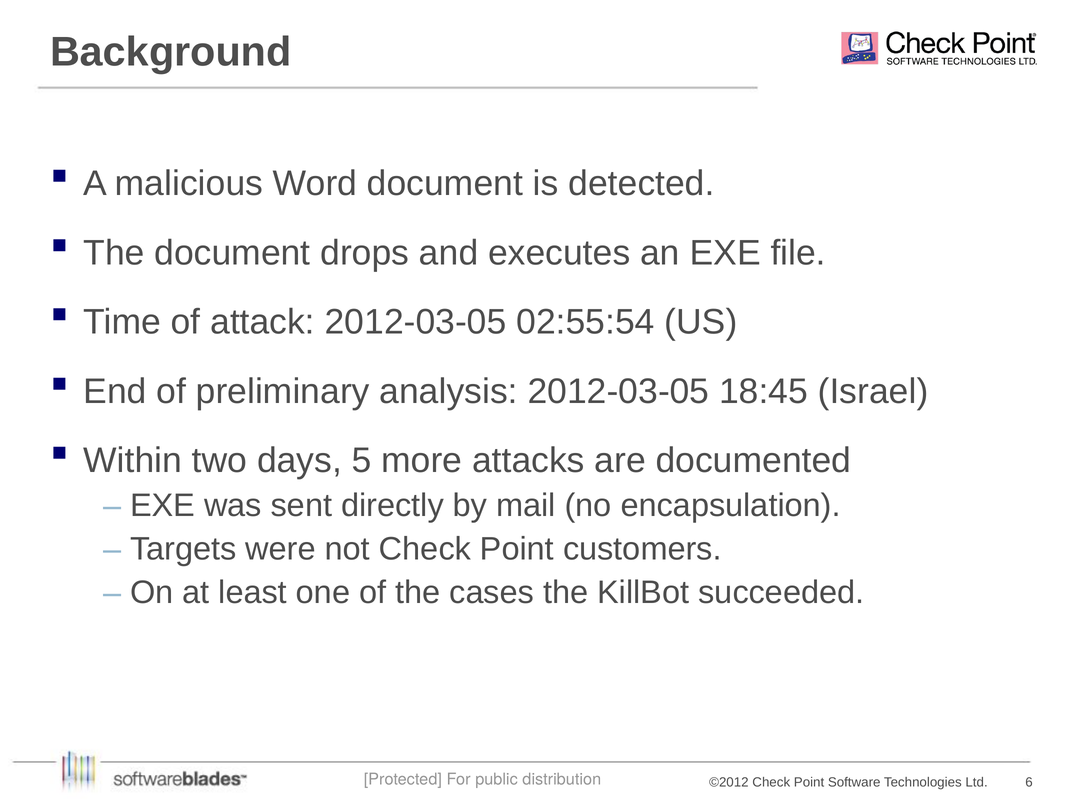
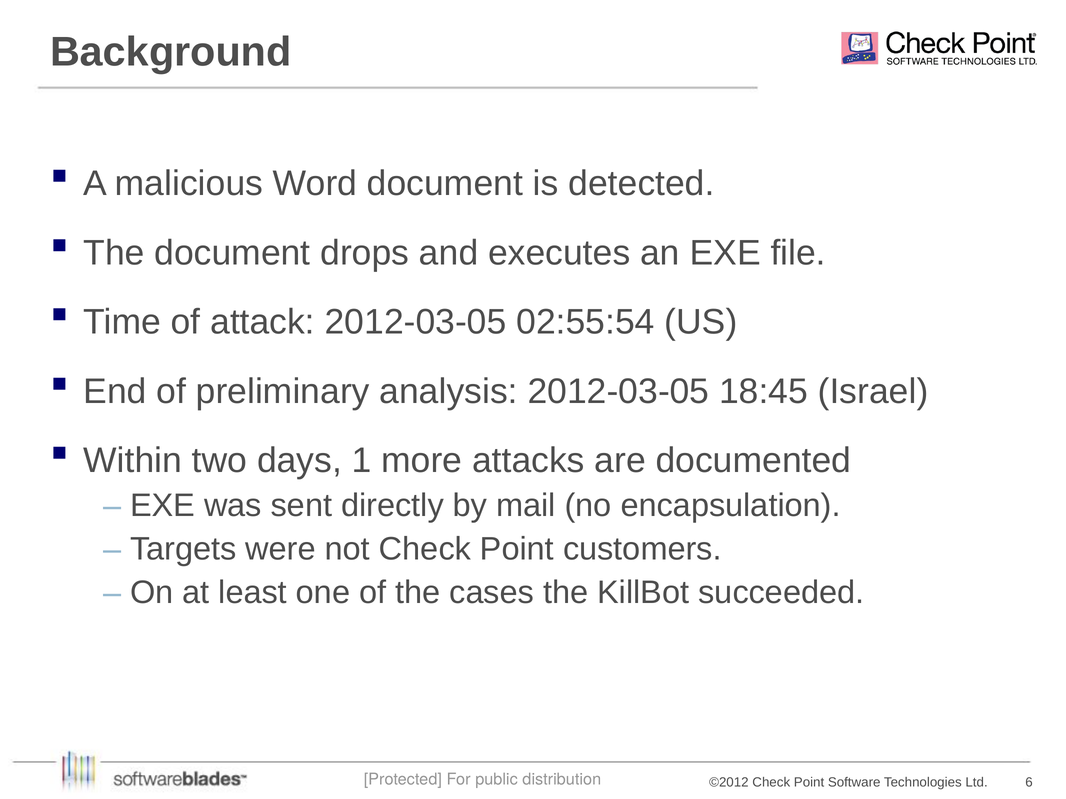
5: 5 -> 1 (362, 461)
